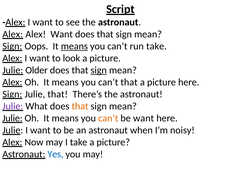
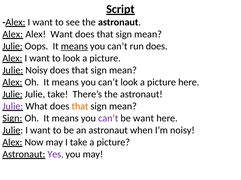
Sign: Sign -> Julie (12, 46)
run take: take -> does (157, 46)
Julie Older: Older -> Noisy (37, 71)
sign underline: present -> none (99, 71)
can’t that: that -> look (129, 83)
Sign: Sign -> Julie (12, 95)
Julie that: that -> take (58, 95)
Julie: Julie -> Sign (12, 119)
can’t colour: orange -> purple (108, 119)
Yes colour: blue -> purple (55, 155)
